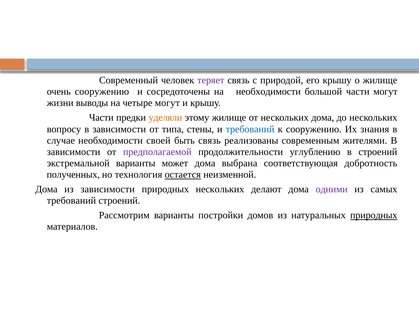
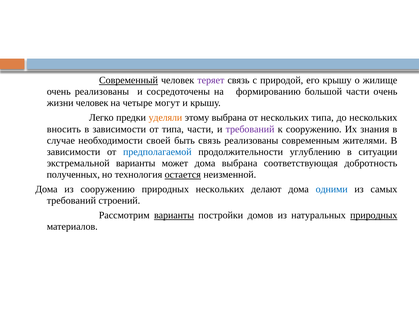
Современный underline: none -> present (129, 80)
очень сооружению: сооружению -> реализованы (102, 92)
на необходимости: необходимости -> формированию (268, 92)
части могут: могут -> очень (385, 92)
жизни выводы: выводы -> человек (92, 103)
Части: Части -> Легко (101, 118)
этому жилище: жилище -> выбрана (229, 118)
нескольких дома: дома -> типа (323, 118)
вопросу: вопросу -> вносить (64, 129)
типа стены: стены -> части (200, 129)
требований colour: blue -> purple (250, 129)
предполагаемой colour: purple -> blue (157, 152)
в строений: строений -> ситуации (378, 152)
из зависимости: зависимости -> сооружению (108, 189)
одними colour: purple -> blue (332, 189)
варианты underline: none -> present (174, 215)
